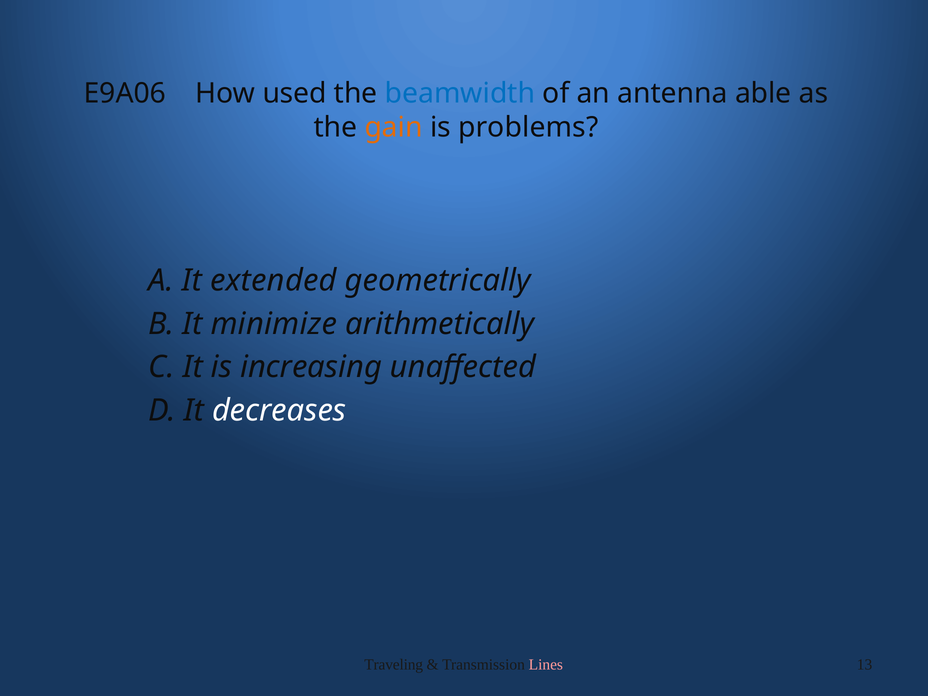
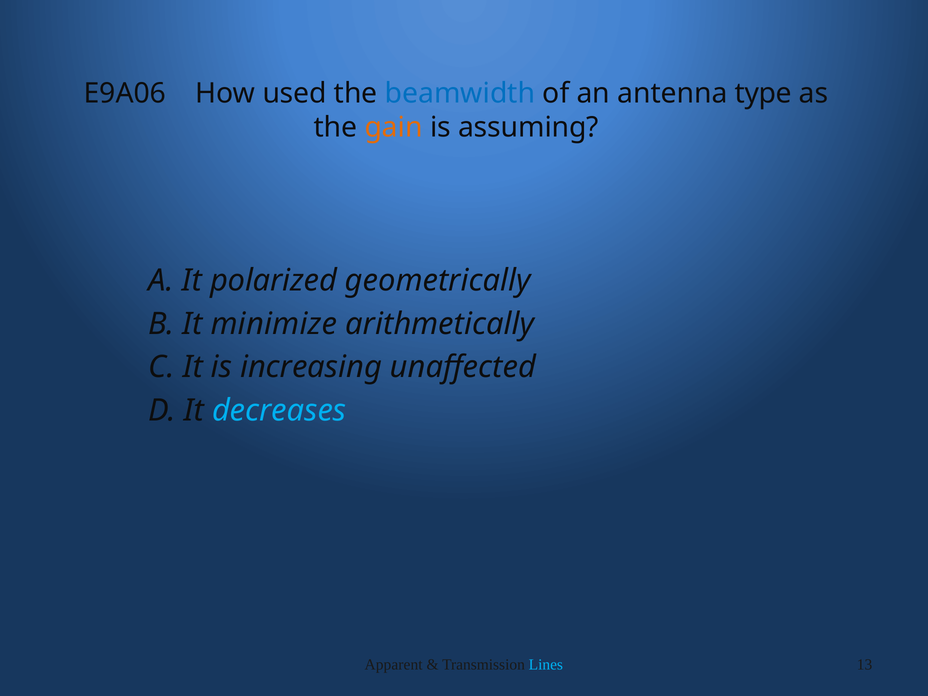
able: able -> type (763, 94)
problems: problems -> assuming (528, 128)
extended: extended -> polarized (274, 281)
decreases colour: white -> light blue (279, 410)
Traveling: Traveling -> Apparent (394, 665)
Lines colour: pink -> light blue (546, 665)
